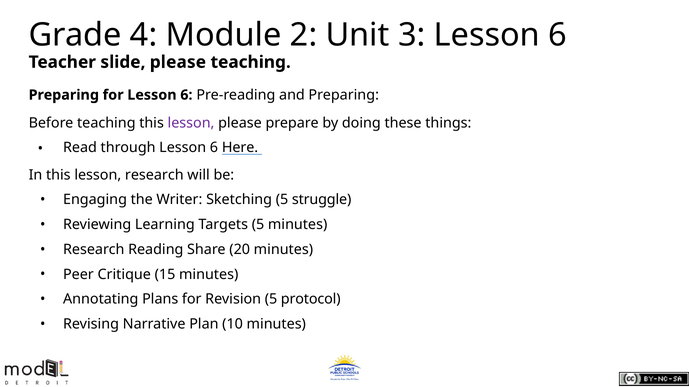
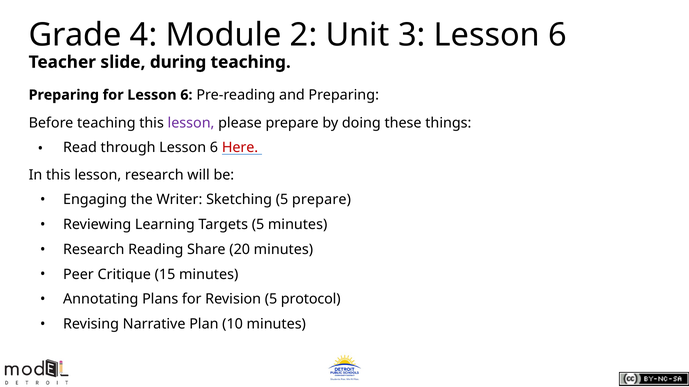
slide please: please -> during (178, 62)
Here colour: black -> red (240, 148)
5 struggle: struggle -> prepare (321, 200)
